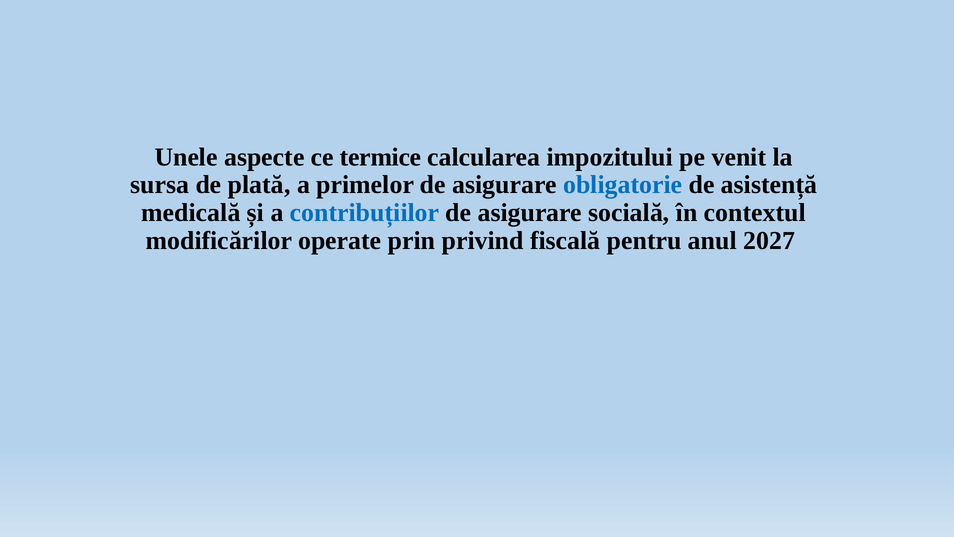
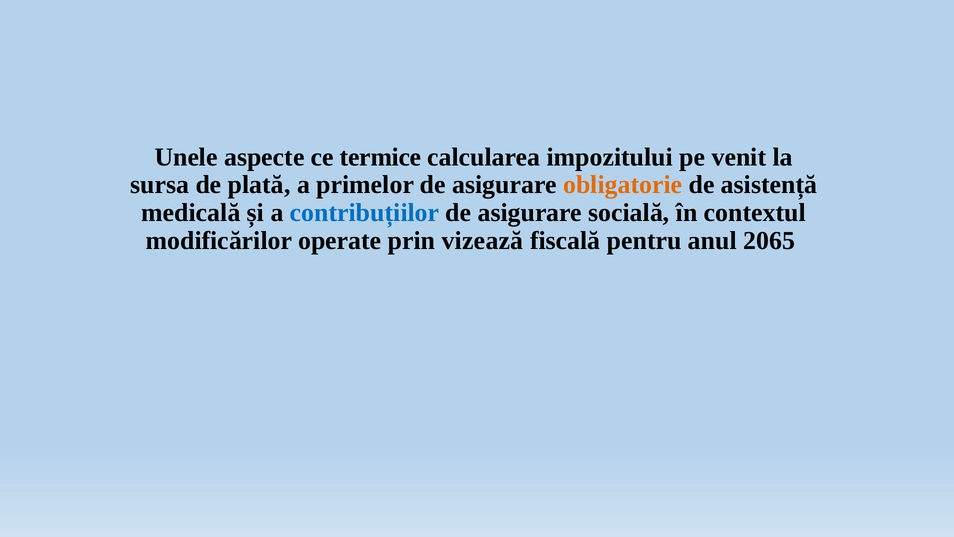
obligatorie colour: blue -> orange (623, 185)
privind: privind -> vizează (483, 241)
2027: 2027 -> 2065 (769, 241)
